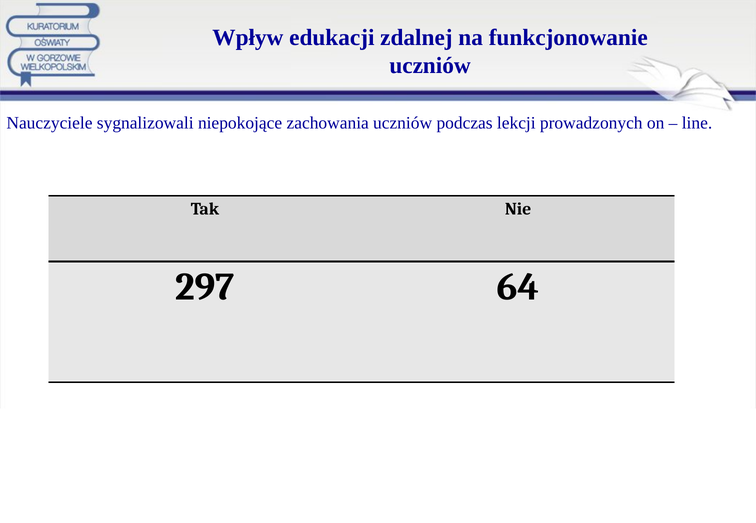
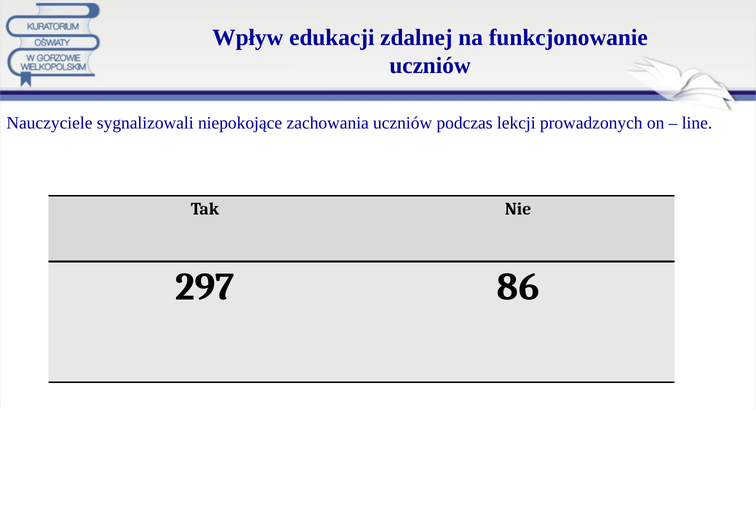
64: 64 -> 86 (518, 287)
